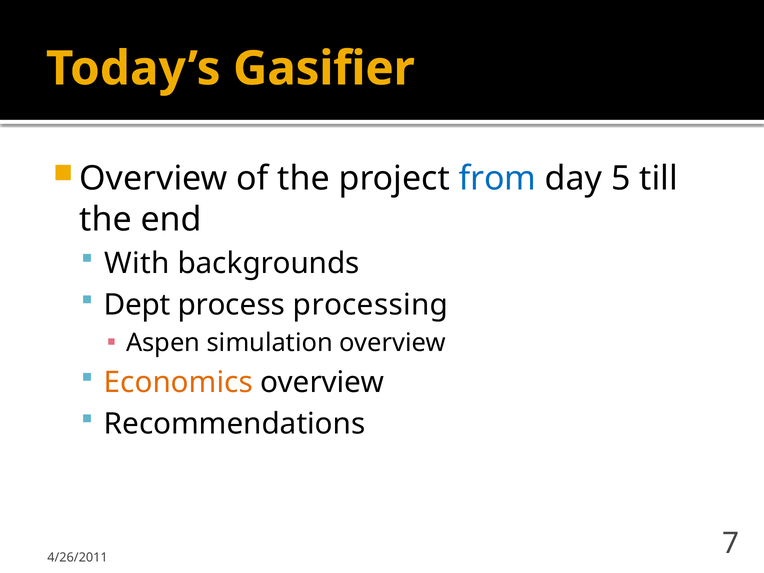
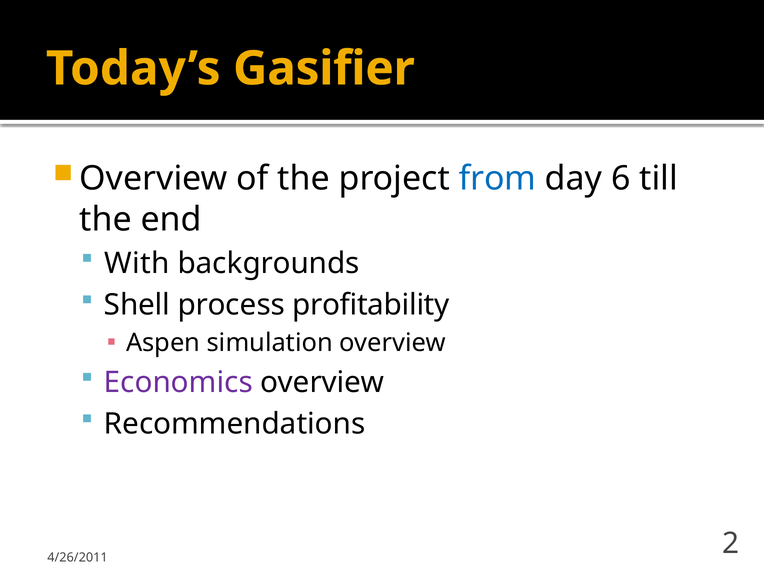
5: 5 -> 6 (621, 179)
Dept: Dept -> Shell (137, 305)
processing: processing -> profitability (371, 305)
Economics colour: orange -> purple (178, 382)
7: 7 -> 2 (731, 544)
